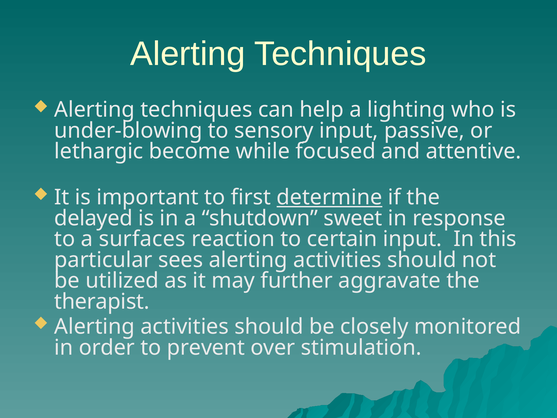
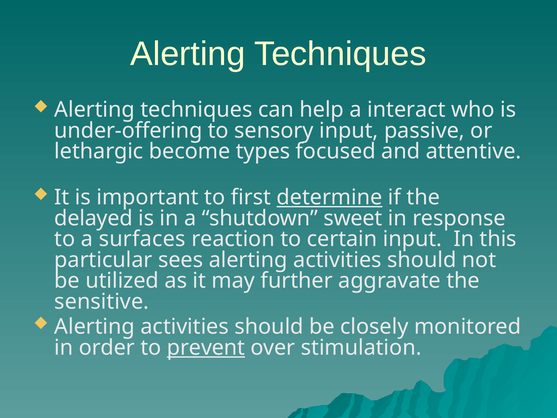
lighting: lighting -> interact (406, 110)
under-blowing: under-blowing -> under-offering (128, 131)
while: while -> types (263, 151)
therapist: therapist -> sensitive (102, 301)
prevent underline: none -> present (206, 347)
